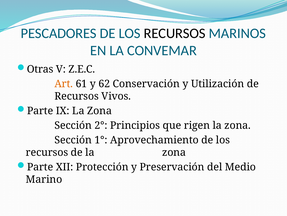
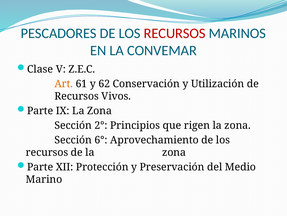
RECURSOS colour: black -> red (175, 33)
Otras: Otras -> Clase (40, 69)
1°: 1° -> 6° (101, 140)
